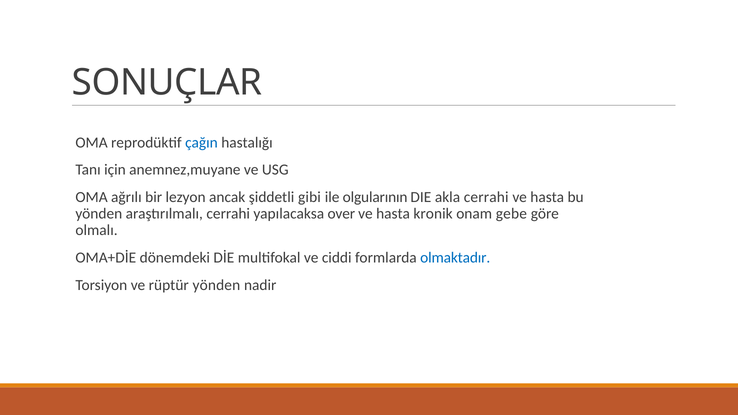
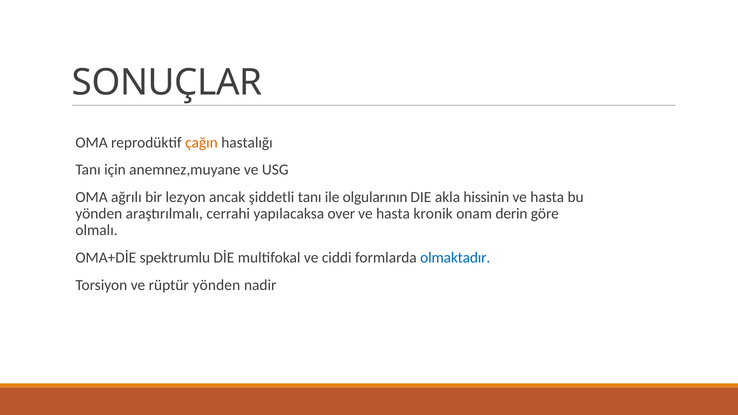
çağın colour: blue -> orange (201, 143)
şiddetli gibi: gibi -> tanı (310, 197)
akla cerrahi: cerrahi -> hissinin (486, 197)
gebe: gebe -> derin (512, 214)
dönemdeki: dönemdeki -> spektrumlu (175, 258)
